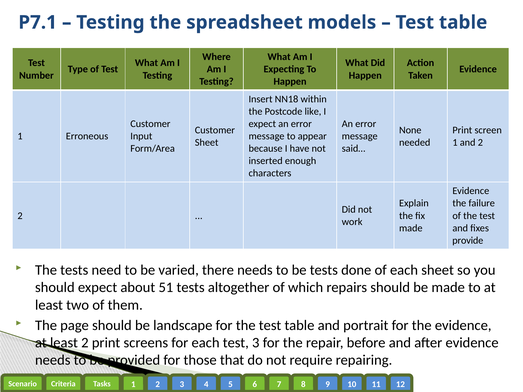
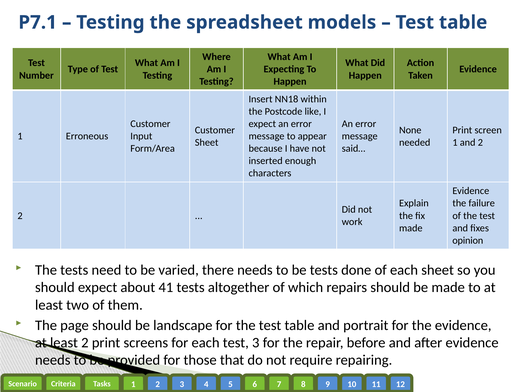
provide: provide -> opinion (468, 241)
51: 51 -> 41 (166, 288)
